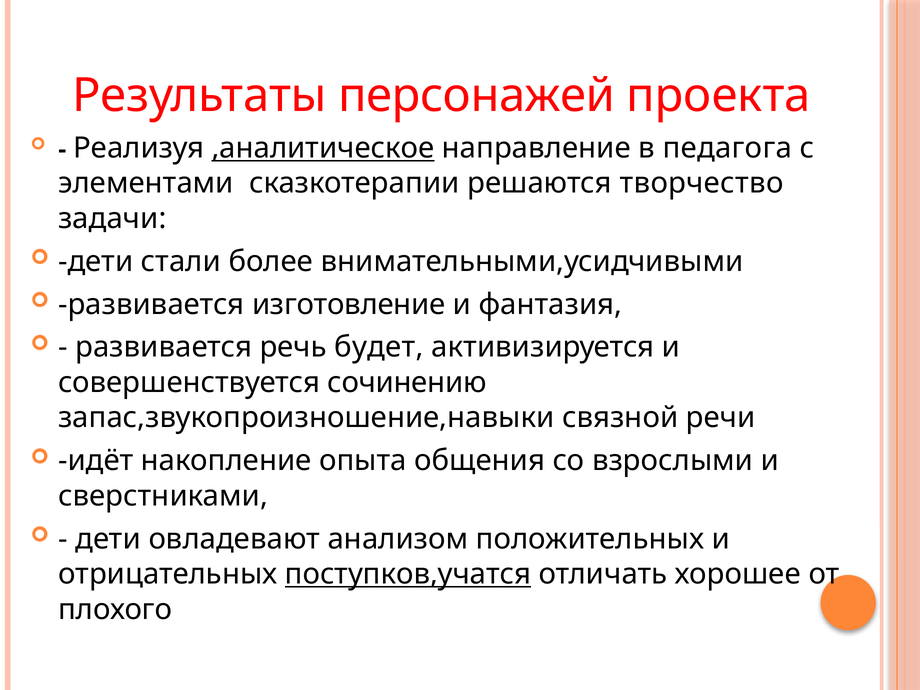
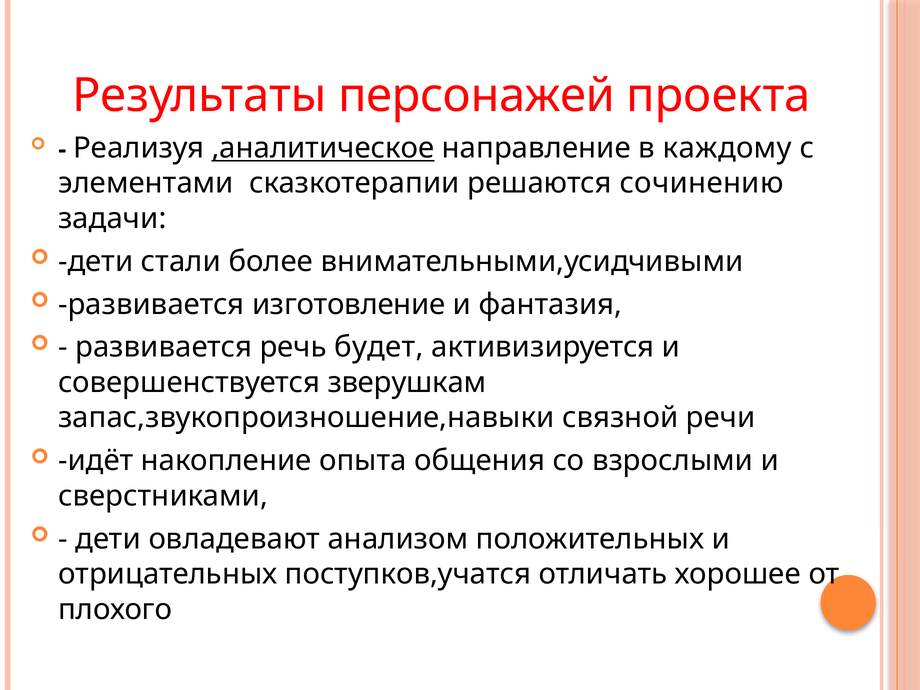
педагога: педагога -> каждому (727, 148)
творчество: творчество -> сочинению (702, 183)
сочинению: сочинению -> зверушкам (407, 383)
поступков,учатся underline: present -> none (408, 574)
